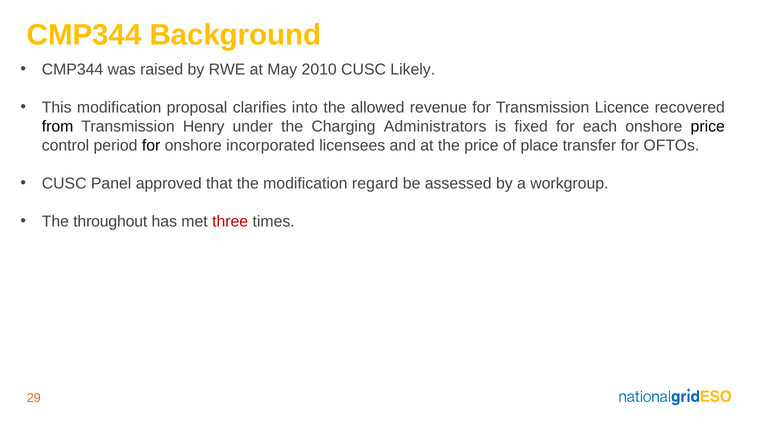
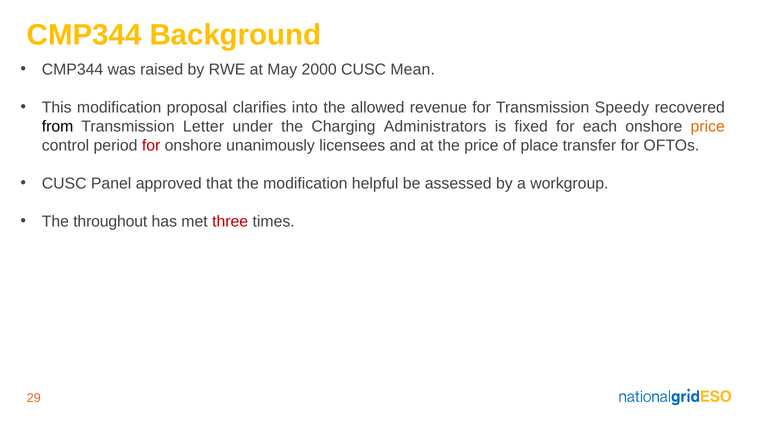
2010: 2010 -> 2000 (319, 69)
Likely: Likely -> Mean (413, 69)
Licence: Licence -> Speedy (622, 107)
Henry: Henry -> Letter (204, 126)
price colour: black -> orange (708, 126)
for colour: black -> red (151, 145)
incorporated: incorporated -> unanimously (271, 145)
regard: regard -> helpful (375, 183)
